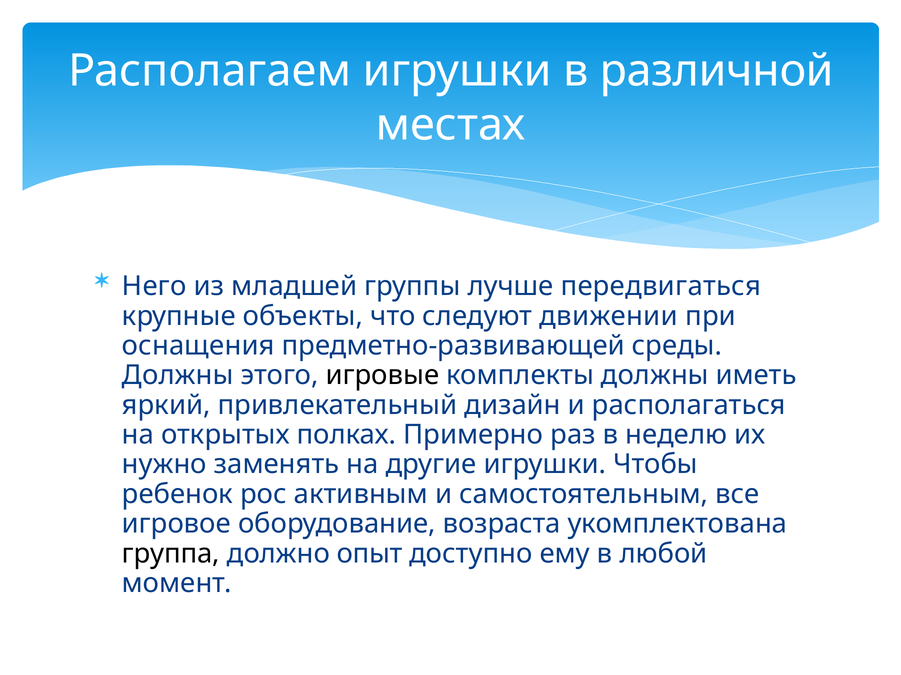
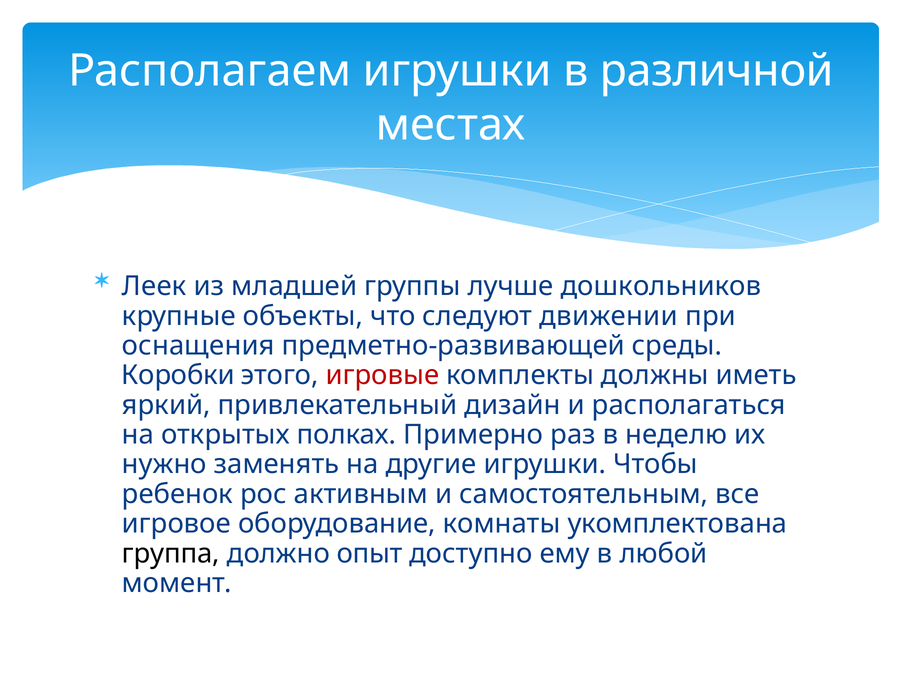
Него: Него -> Леек (154, 287)
передвигаться: передвигаться -> дошкольников (661, 287)
Должны: Должны -> Коробки (178, 376)
игровые colour: black -> red (382, 376)
возраста: возраста -> комнаты (502, 524)
